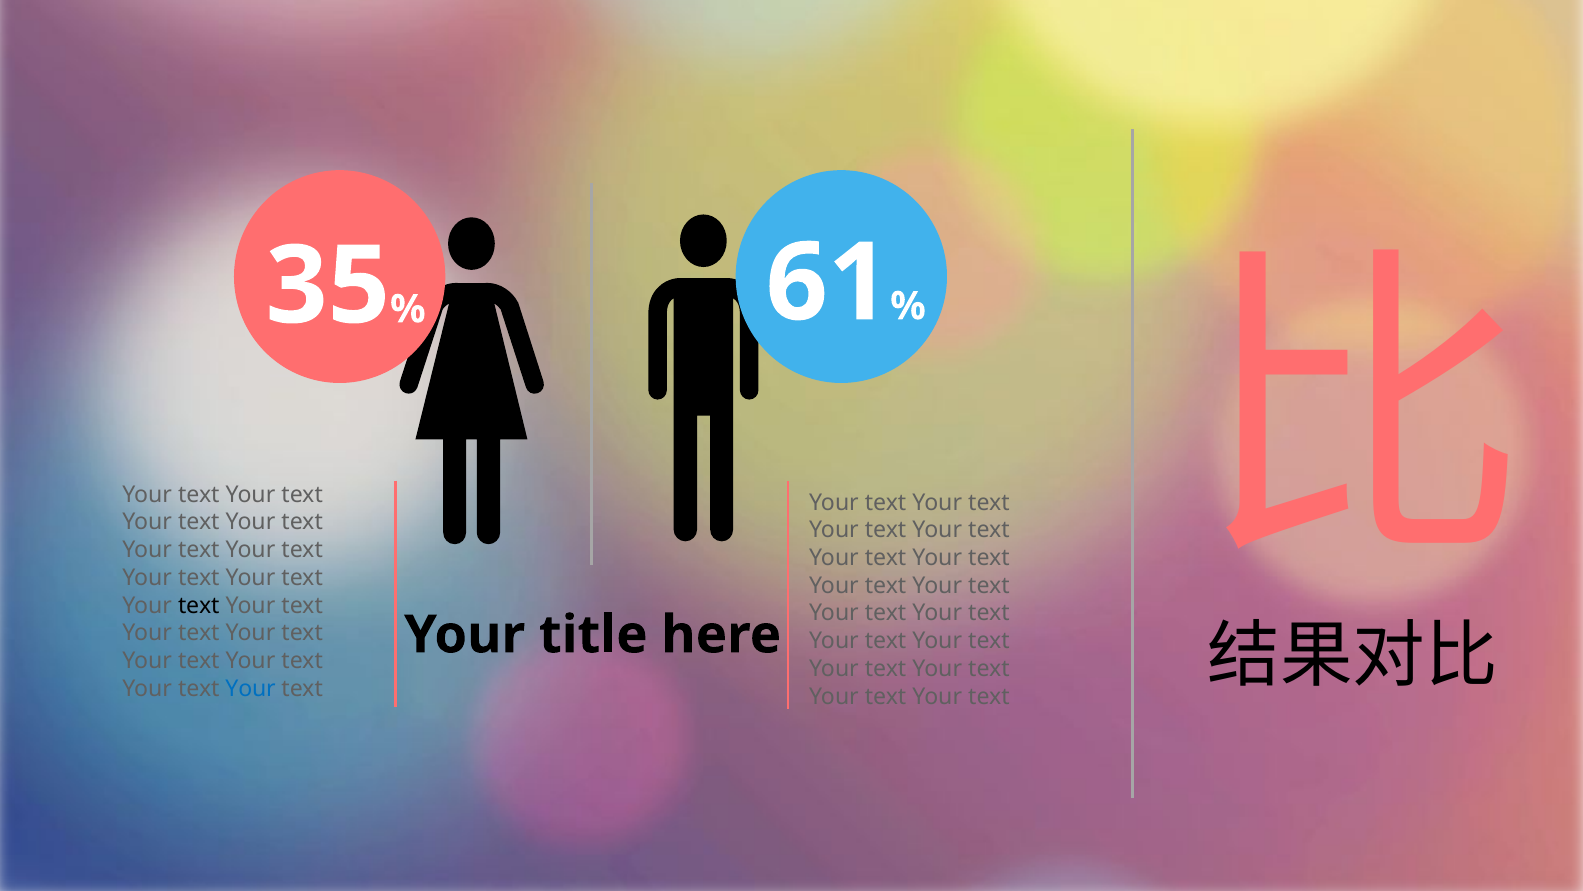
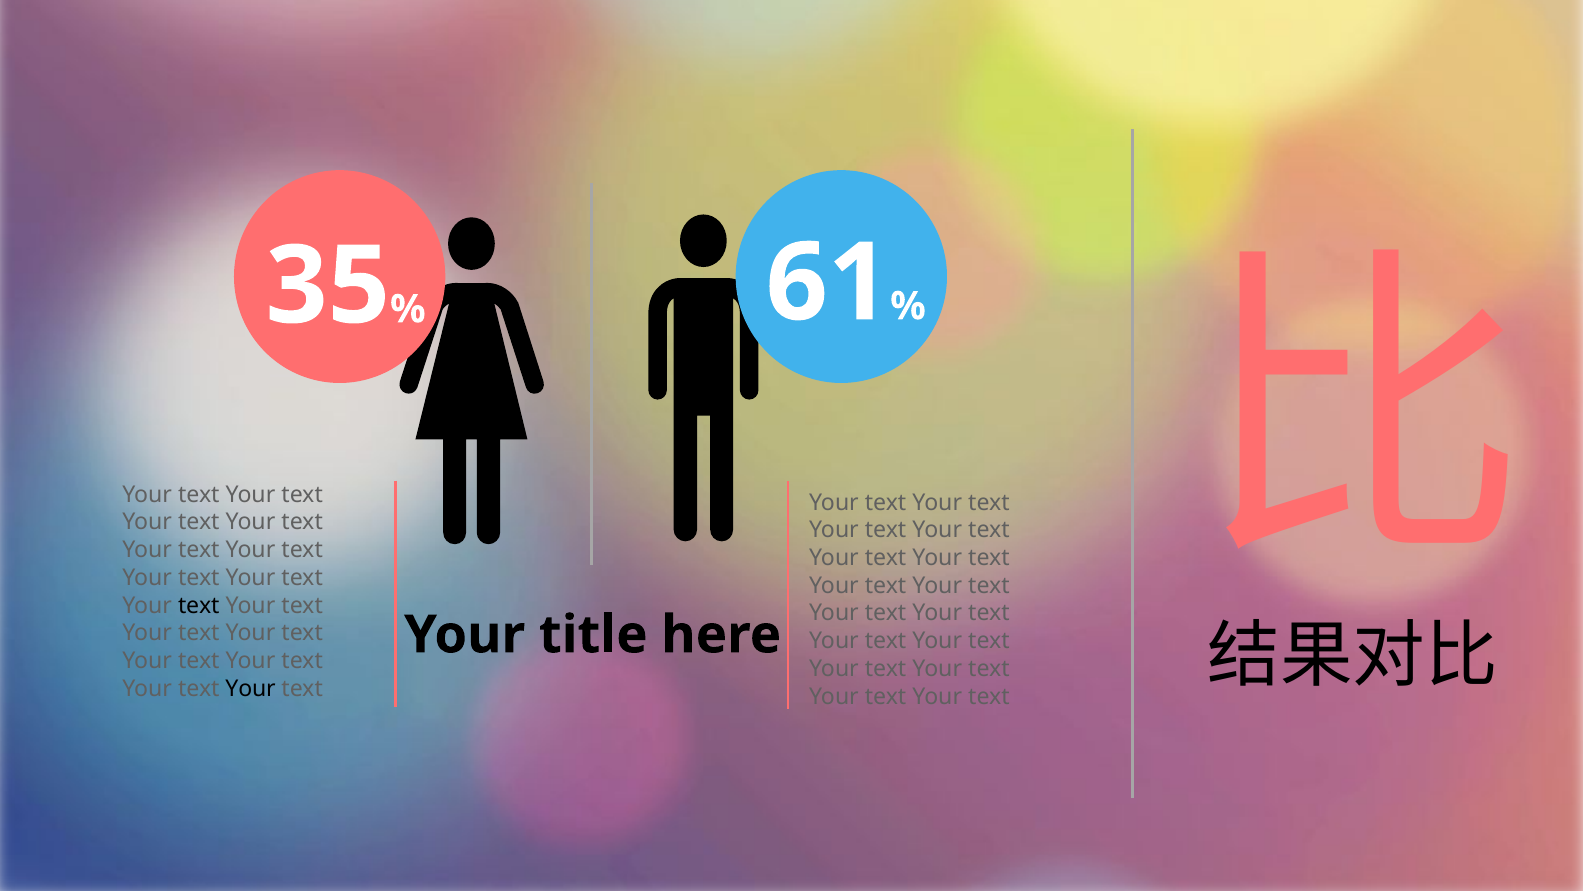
Your colour: blue -> black (251, 688)
